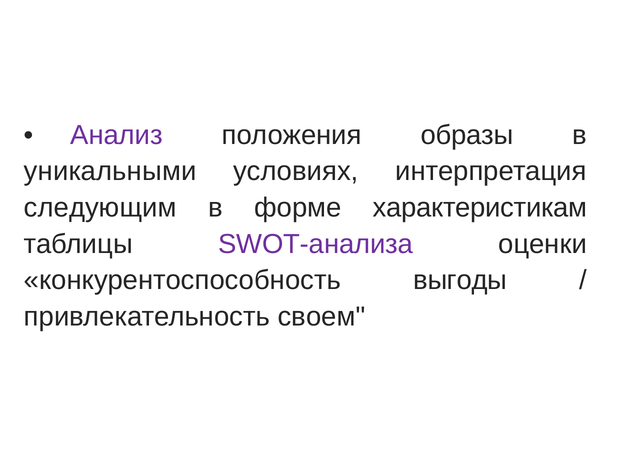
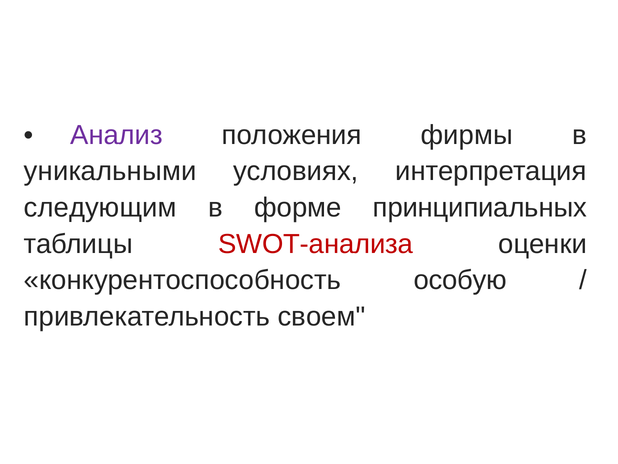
образы: образы -> фирмы (467, 135)
характеристикам: характеристикам -> принципиальных (480, 207)
SWOT-анализа colour: purple -> red (316, 244)
выгоды: выгоды -> особую (460, 280)
